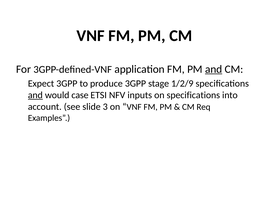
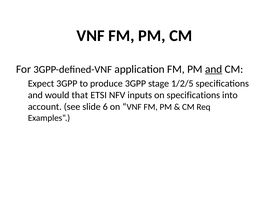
1/2/9: 1/2/9 -> 1/2/5 (182, 84)
and underline: present -> none (35, 95)
case: case -> that (80, 95)
3: 3 -> 6 (105, 107)
